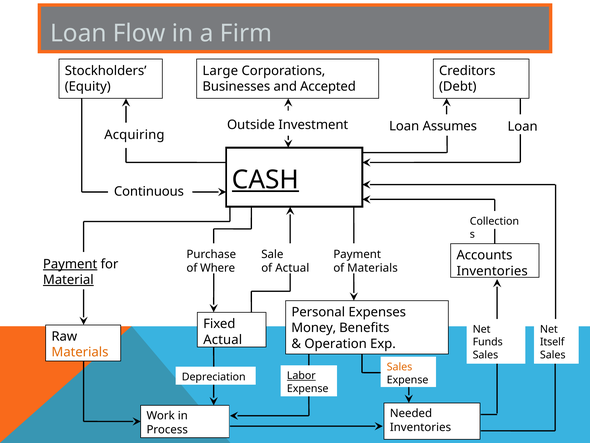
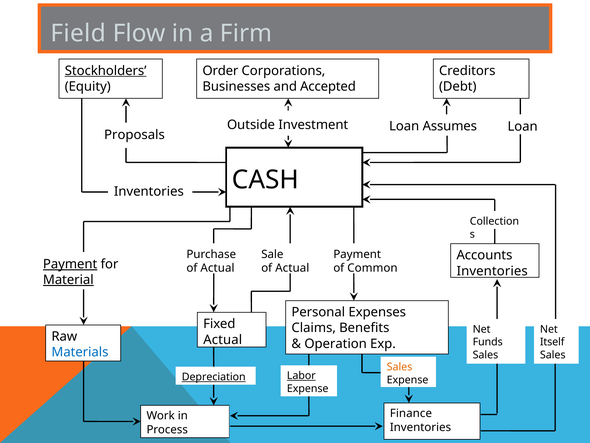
Loan: Loan -> Field (78, 33)
Stockholders underline: none -> present (106, 71)
Large: Large -> Order (220, 71)
Acquiring: Acquiring -> Proposals (134, 135)
CASH underline: present -> none (266, 180)
Continuous: Continuous -> Inventories (149, 191)
Where: Where -> Actual (218, 268)
of Materials: Materials -> Common (372, 268)
Money: Money -> Claims (314, 328)
Materials colour: orange -> blue (80, 352)
Depreciation underline: none -> present (214, 377)
Needed: Needed -> Finance (411, 413)
